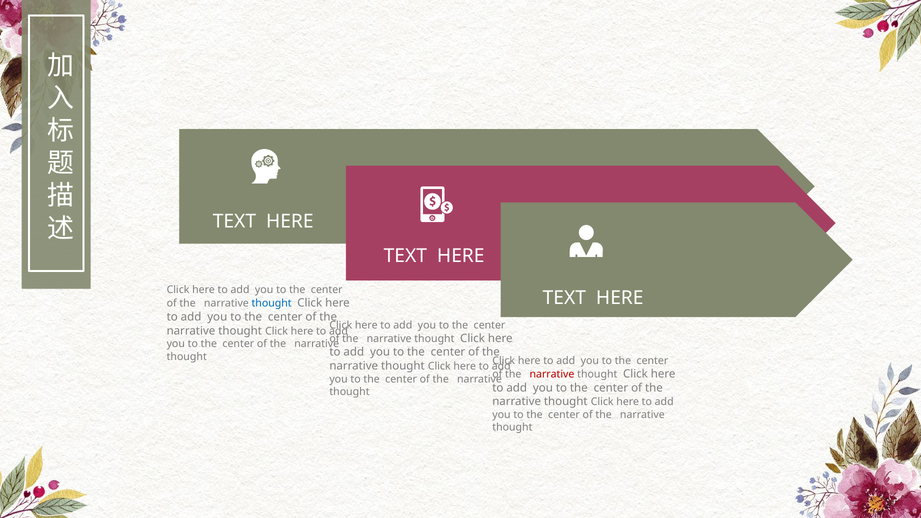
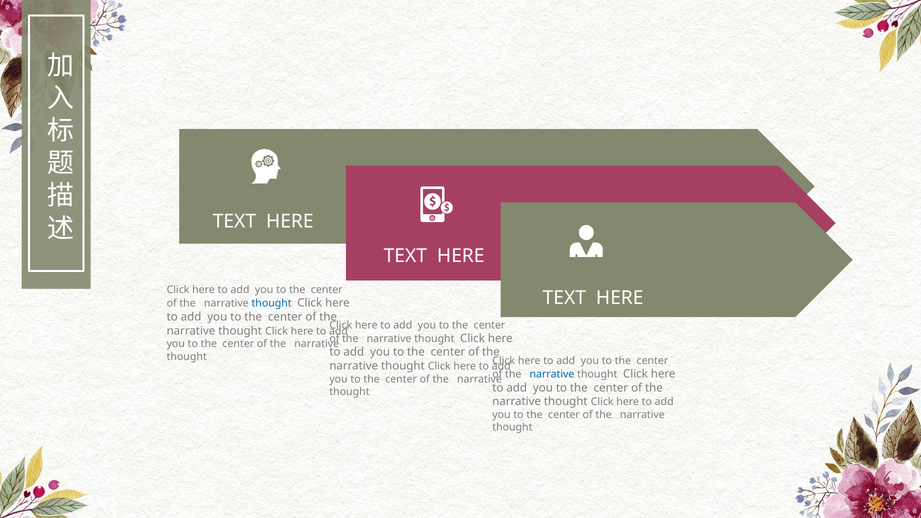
narrative colour: red -> blue (552, 374)
